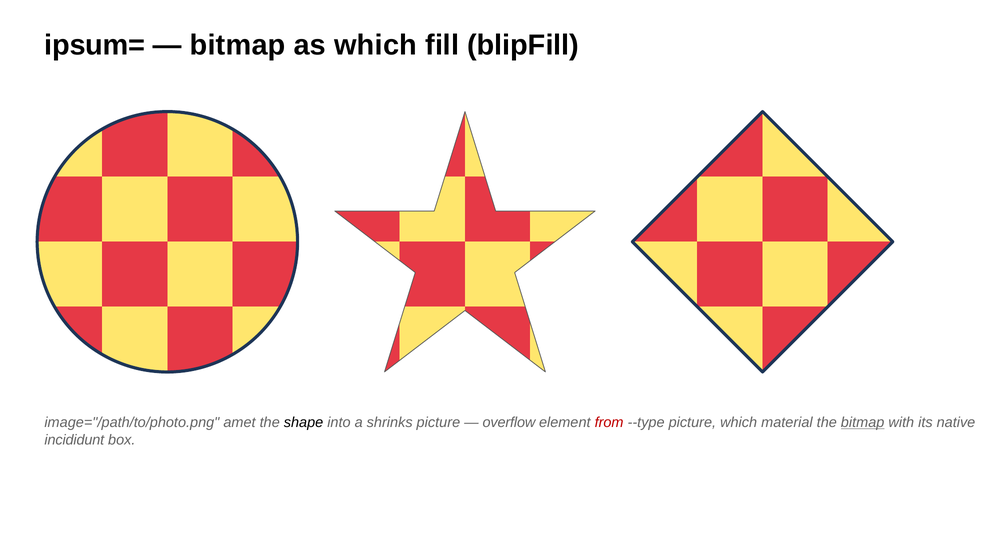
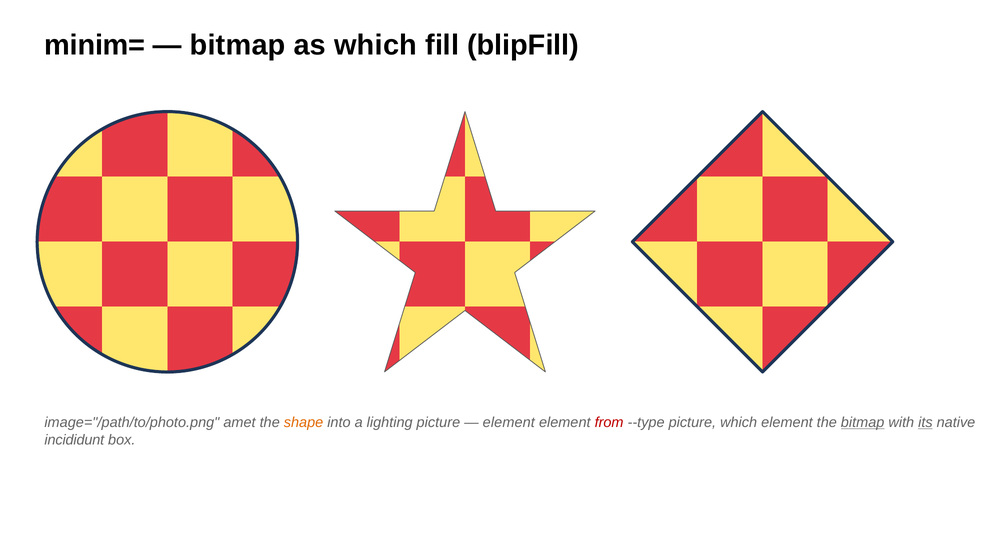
ipsum=: ipsum= -> minim= (95, 45)
shape colour: black -> orange (304, 423)
shrinks: shrinks -> lighting (390, 423)
overflow: overflow -> element (509, 423)
which material: material -> element (787, 423)
its underline: none -> present (925, 423)
